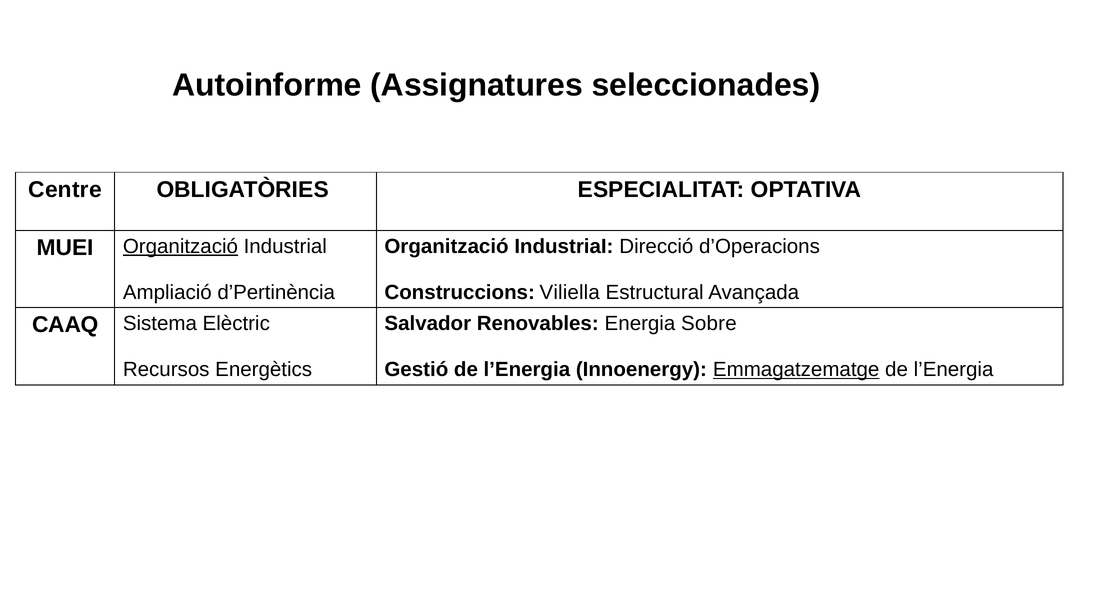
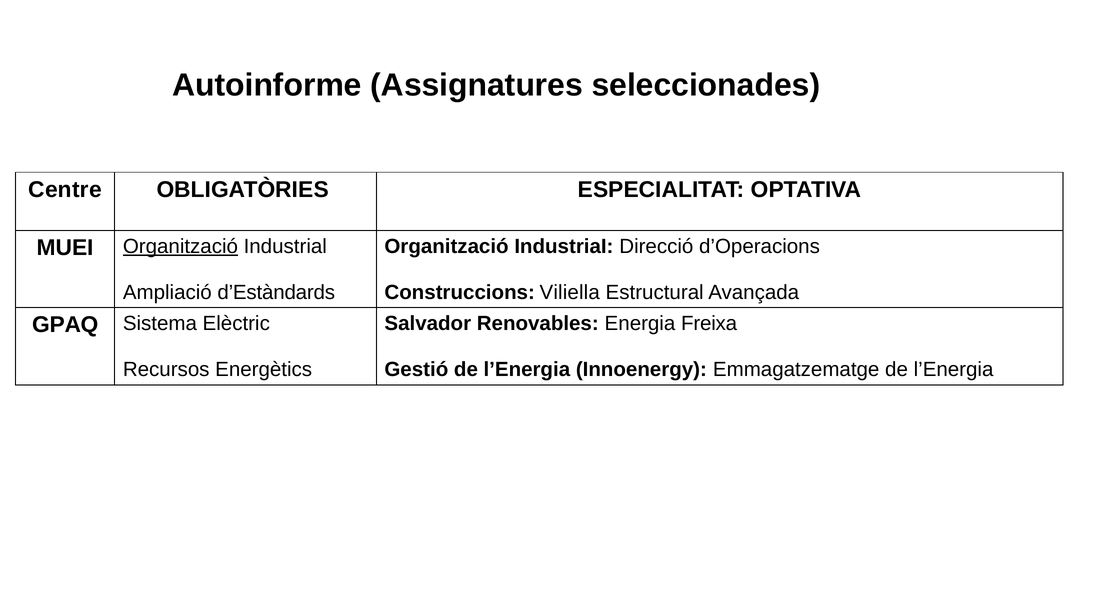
d’Pertinència: d’Pertinència -> d’Estàndards (276, 292)
Sobre: Sobre -> Freixa (709, 324)
CAAQ: CAAQ -> GPAQ (65, 325)
Emmagatzematge underline: present -> none (796, 370)
